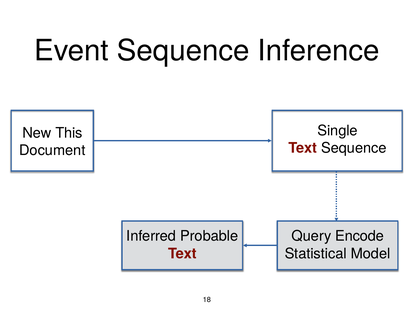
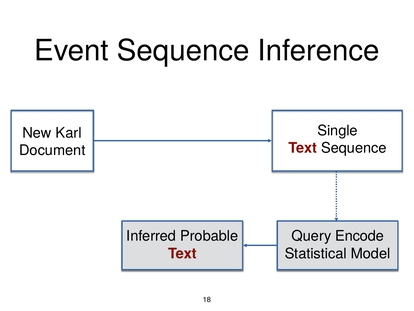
This: This -> Karl (69, 133)
